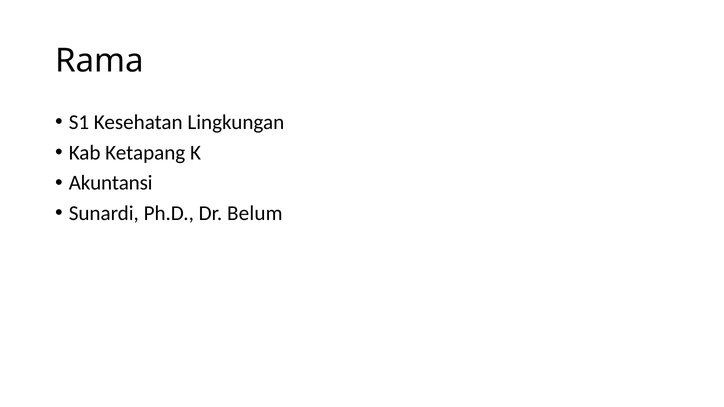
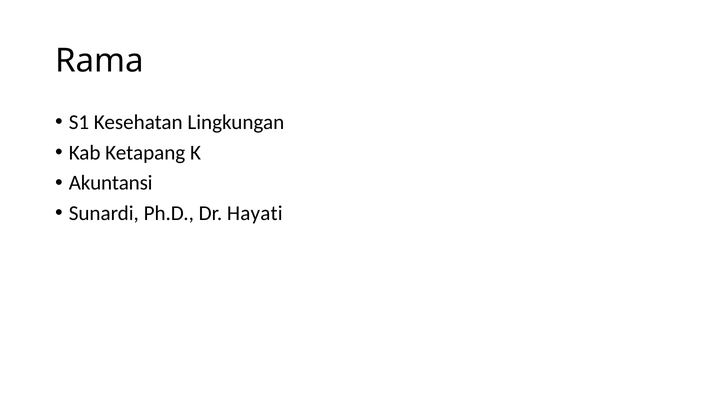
Belum: Belum -> Hayati (255, 213)
